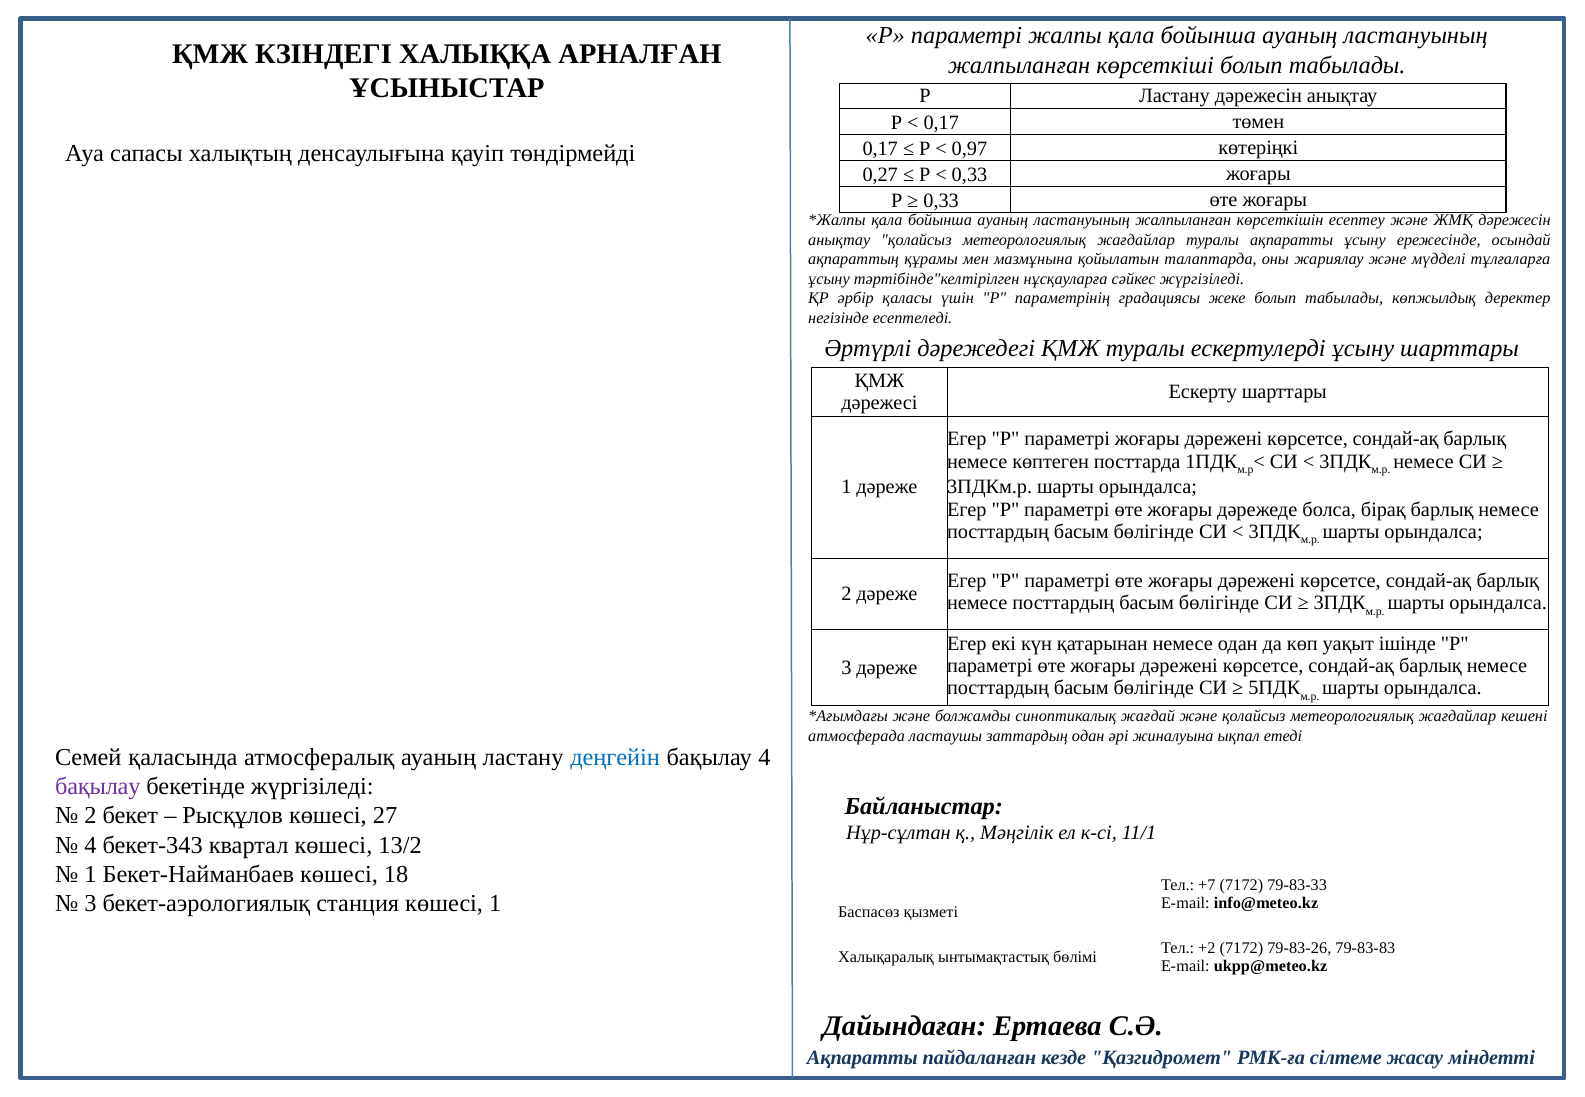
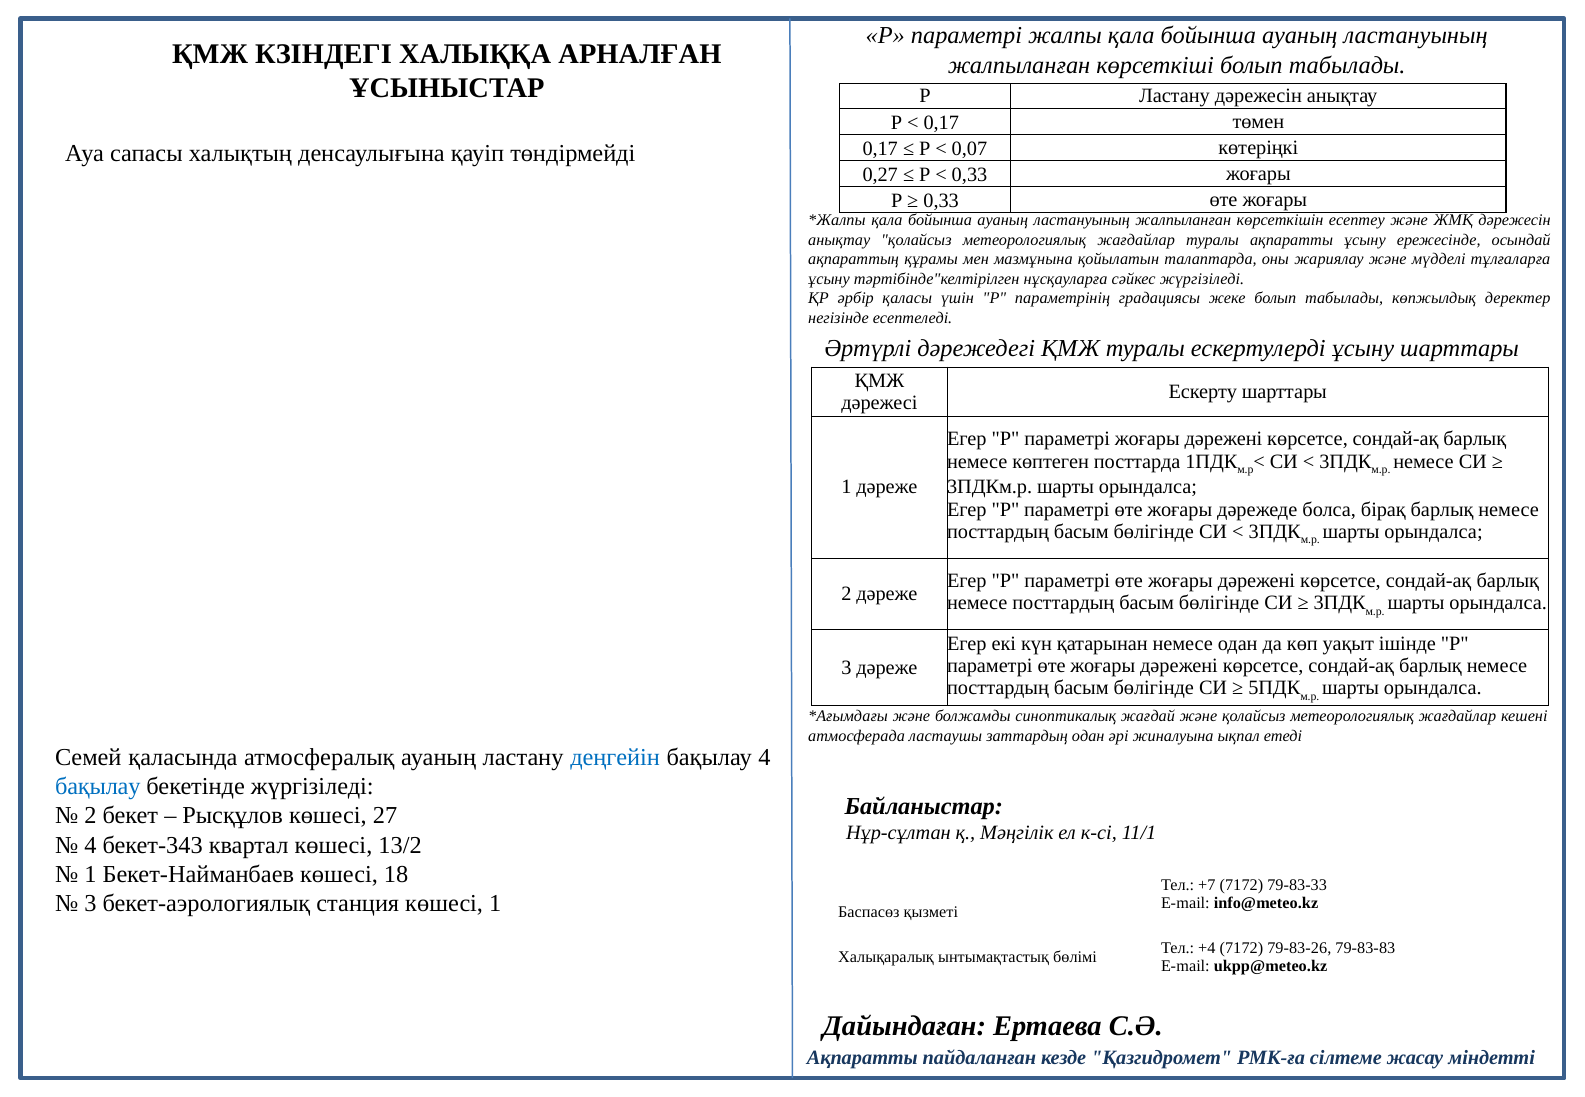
0,97: 0,97 -> 0,07 (970, 149)
бақылау colour: purple -> blue (98, 787)
+2: +2 -> +4 (1207, 949)
